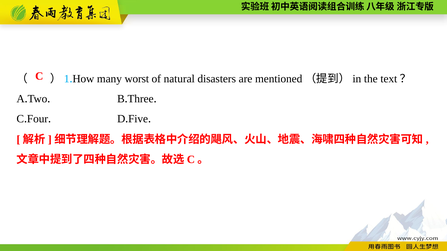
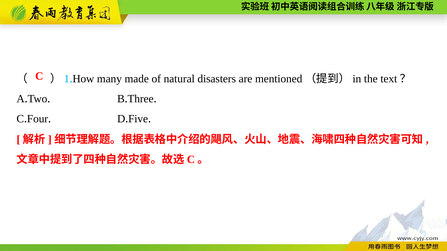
worst: worst -> made (137, 79)
